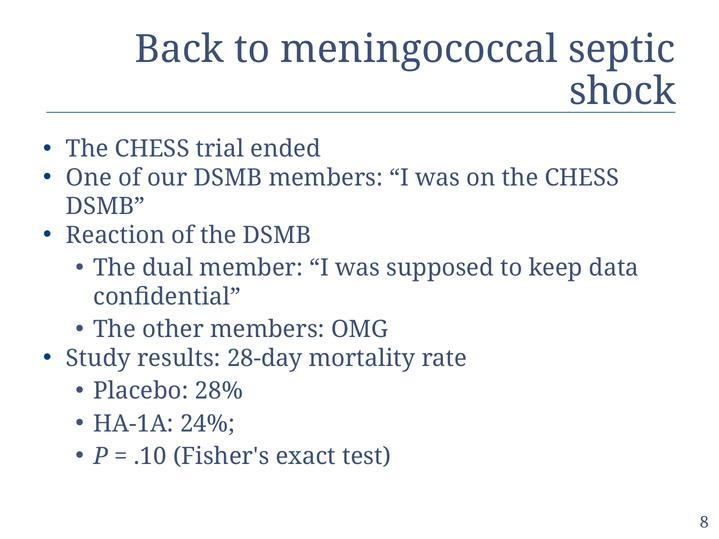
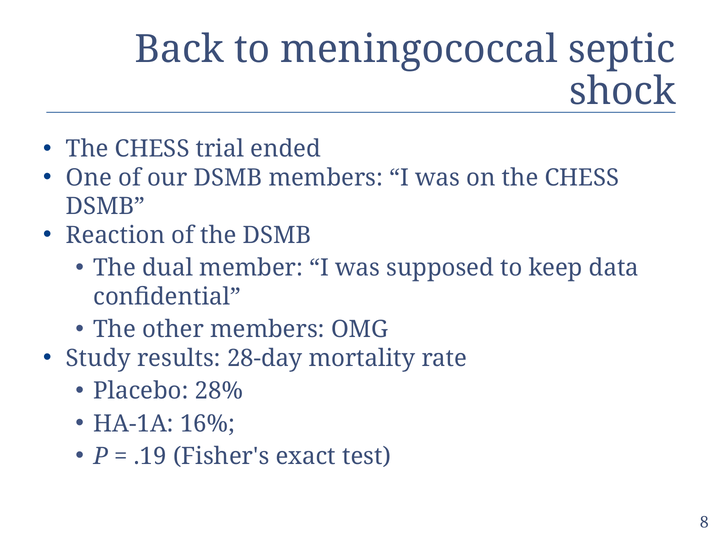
24%: 24% -> 16% (208, 424)
.10: .10 -> .19 (150, 457)
